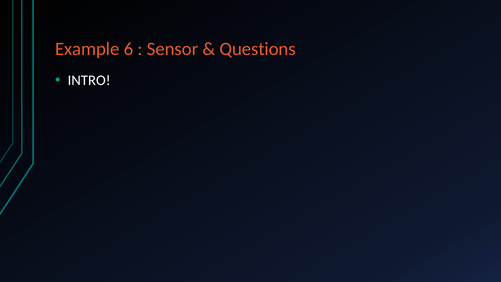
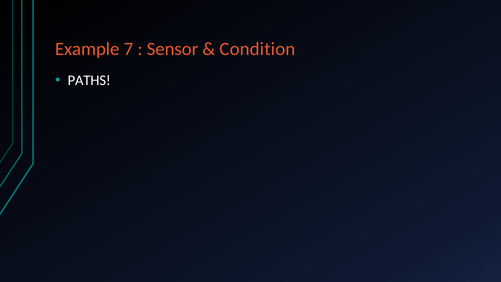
6: 6 -> 7 (129, 49)
Questions: Questions -> Condition (257, 49)
INTRO: INTRO -> PATHS (89, 80)
